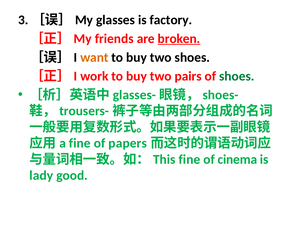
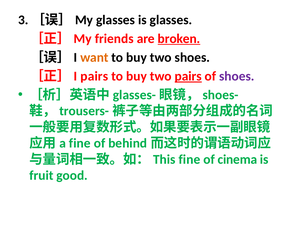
is factory: factory -> glasses (171, 20)
work: work -> pairs (94, 76)
pairs underline: none -> present (188, 76)
shoes colour: green -> purple (237, 76)
papers: papers -> behind (128, 143)
lady: lady -> fruit (41, 175)
